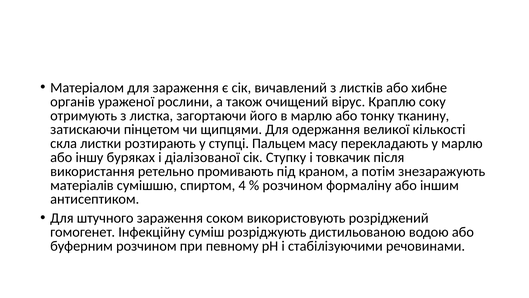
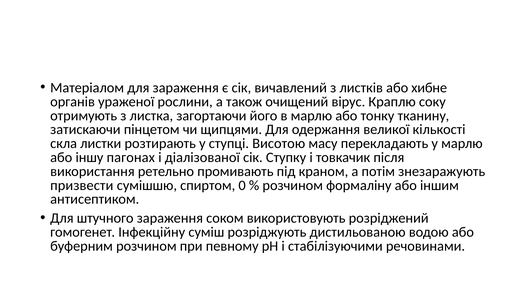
Пальцем: Пальцем -> Висотою (279, 143)
буряках: буряках -> пагонах (131, 157)
матеріалів: матеріалів -> призвести (82, 185)
4: 4 -> 0 (242, 185)
